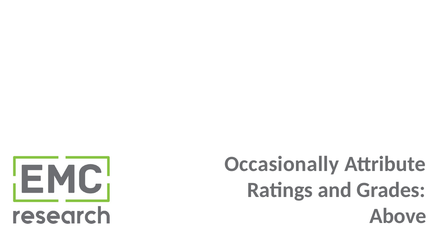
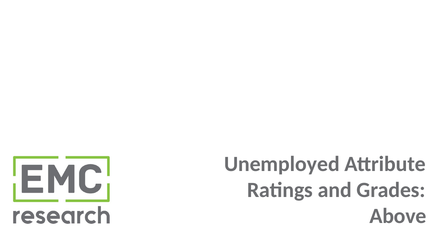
Occasionally: Occasionally -> Unemployed (282, 164)
